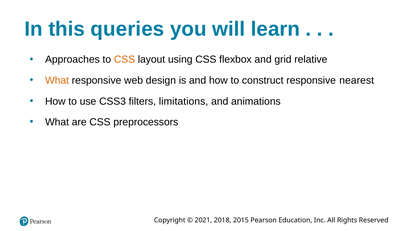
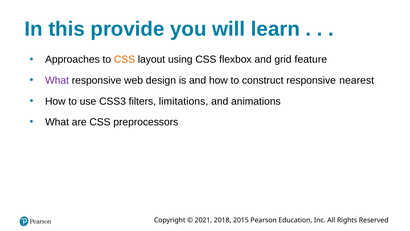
queries: queries -> provide (128, 29)
relative: relative -> feature (311, 59)
What colour: orange -> purple (57, 80)
